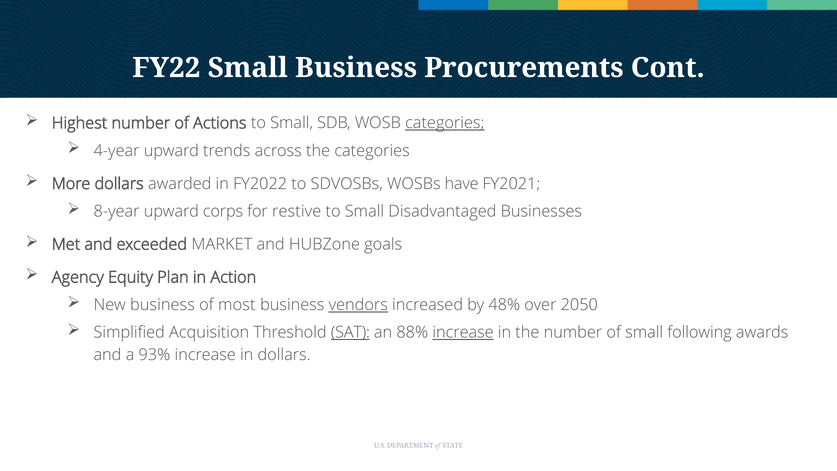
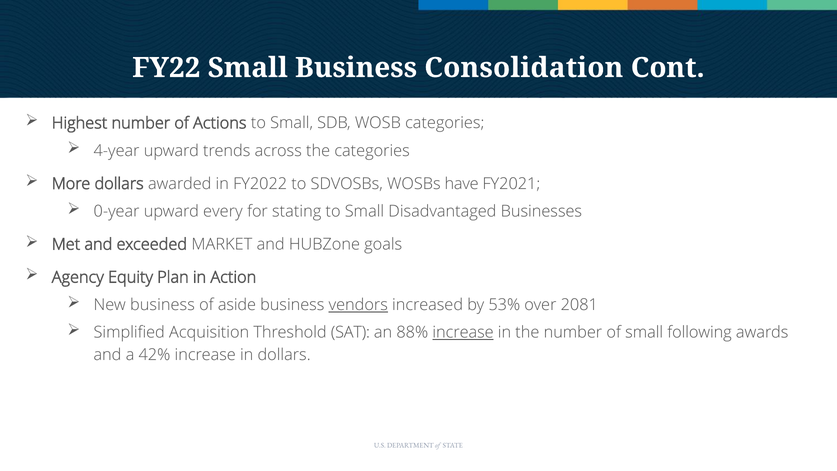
Procurements: Procurements -> Consolidation (524, 68)
categories underline: present -> none (445, 123)
8-year: 8-year -> 0-year (117, 211)
corps: corps -> every (223, 211)
restive: restive -> stating (297, 211)
most: most -> aside (237, 305)
48%: 48% -> 53% (504, 305)
2050: 2050 -> 2081 (579, 305)
SAT underline: present -> none (350, 332)
93%: 93% -> 42% (154, 355)
